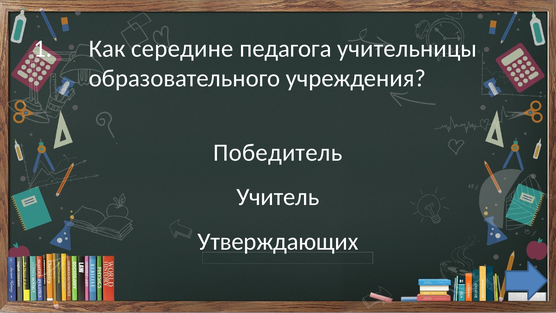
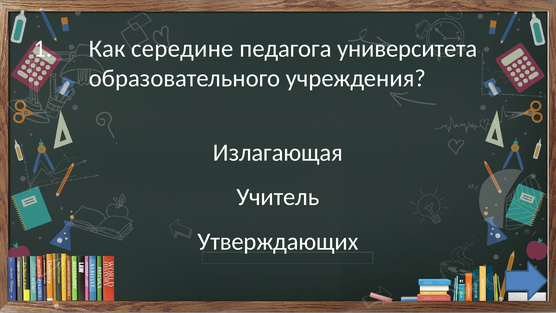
учительницы: учительницы -> университета (407, 49)
Победитель: Победитель -> Излагающая (278, 153)
